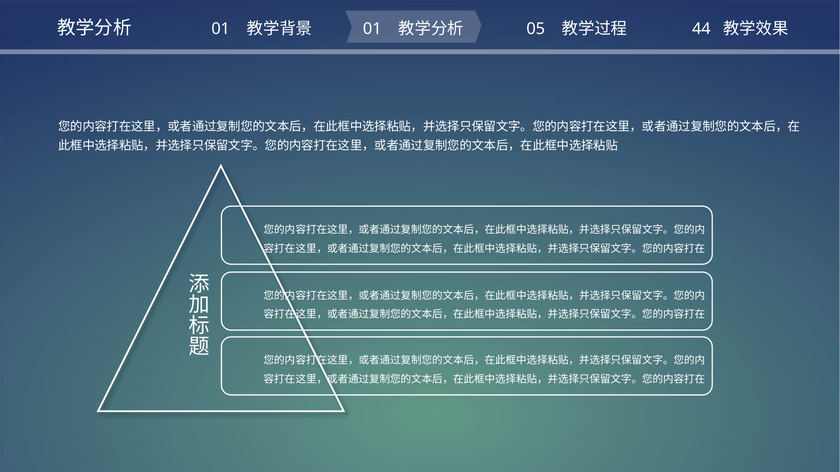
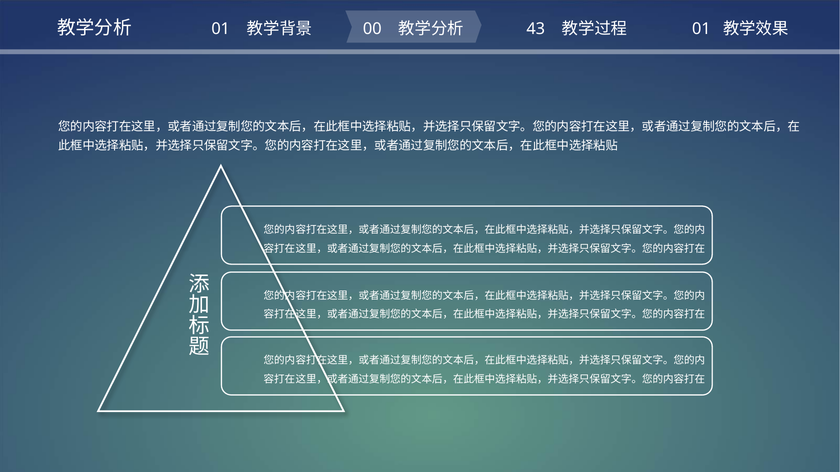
01: 01 -> 00 (372, 29)
05: 05 -> 43 (536, 29)
44: 44 -> 01 (701, 29)
